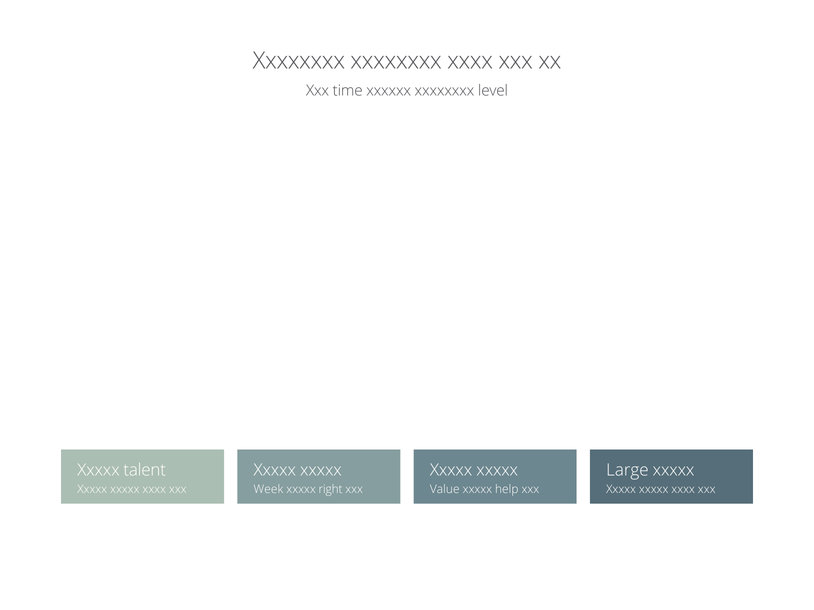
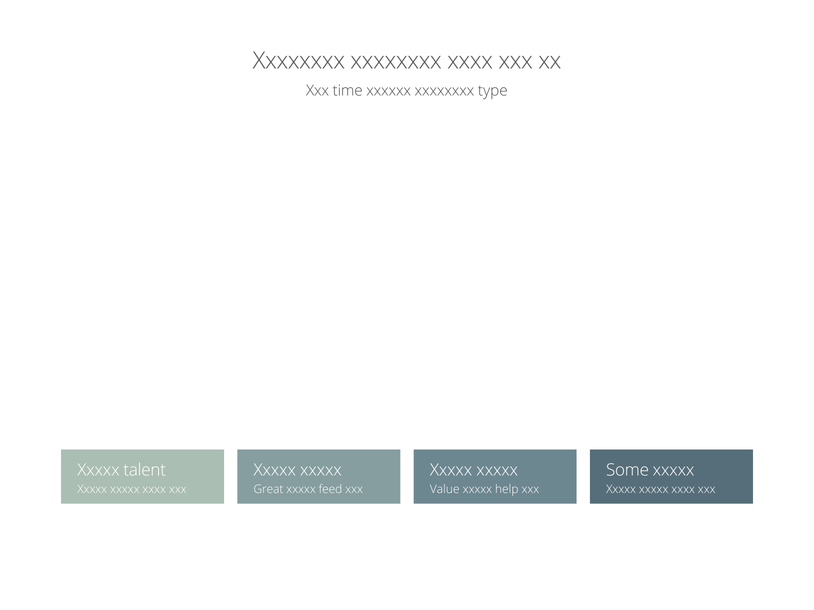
level: level -> type (493, 91)
Large: Large -> Some (628, 470)
Week: Week -> Great (269, 490)
right: right -> feed (330, 490)
